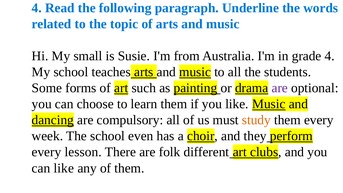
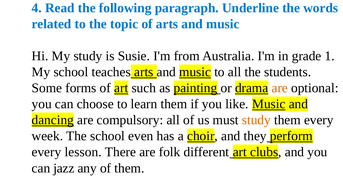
My small: small -> study (88, 56)
grade 4: 4 -> 1 (330, 56)
are colour: purple -> orange (280, 88)
can like: like -> jazz (64, 168)
